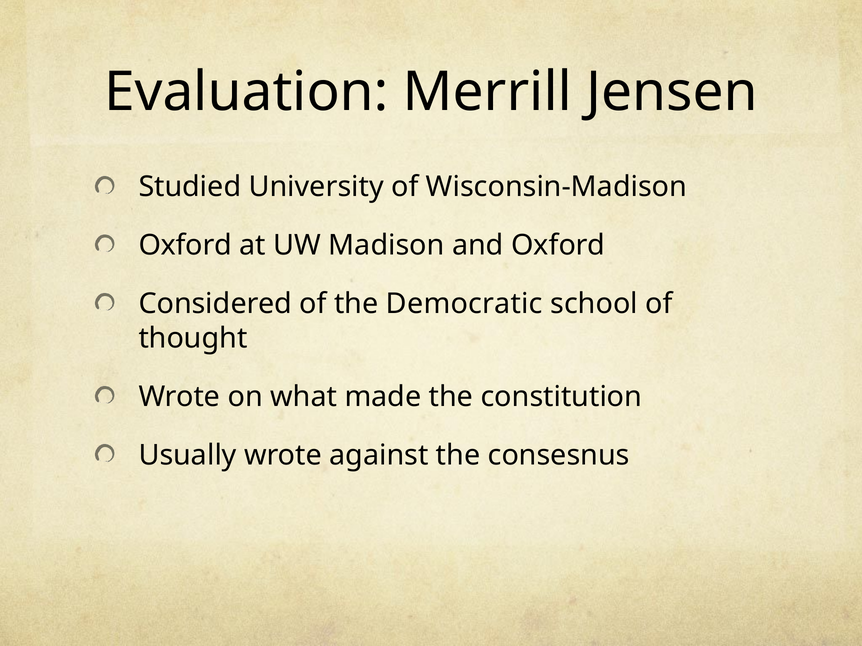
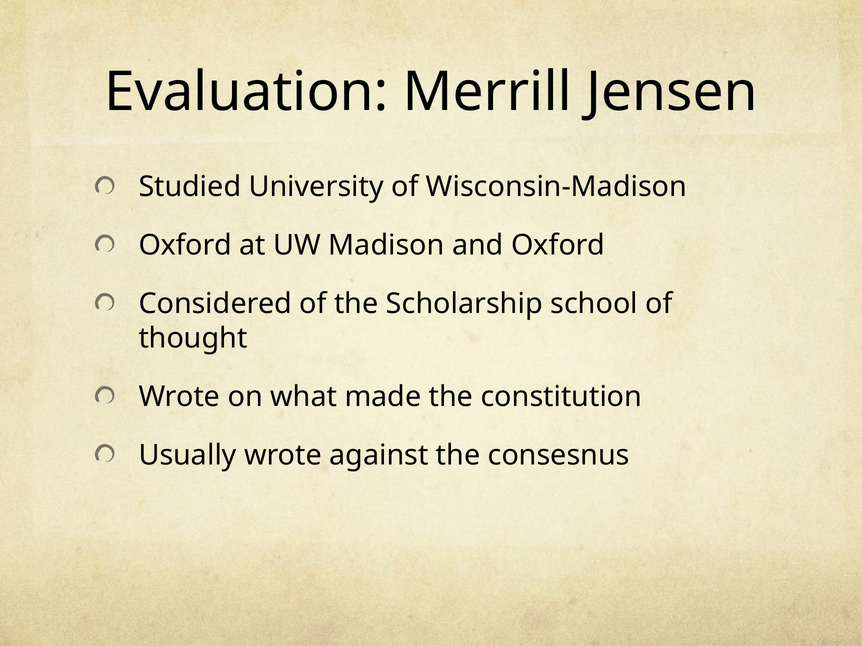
Democratic: Democratic -> Scholarship (464, 304)
